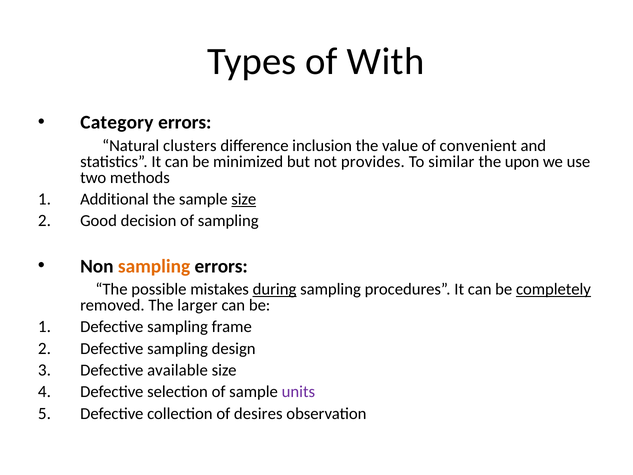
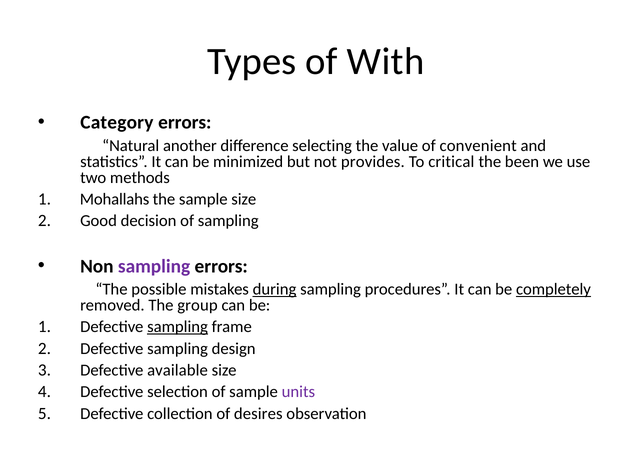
clusters: clusters -> another (190, 145)
inclusion: inclusion -> selecting (322, 145)
similar: similar -> critical (451, 161)
upon: upon -> been (522, 161)
Additional: Additional -> Mohallahs (115, 199)
size underline: present -> none (244, 199)
sampling colour: orange -> purple (154, 266)
larger: larger -> group (197, 305)
sampling underline: none -> present (178, 327)
